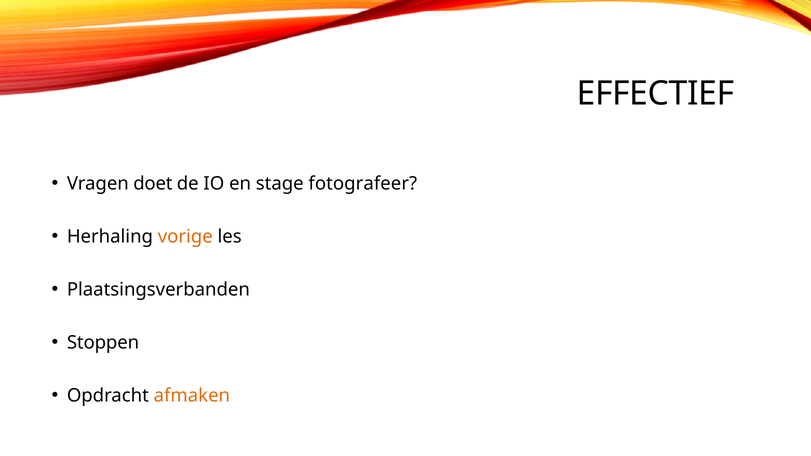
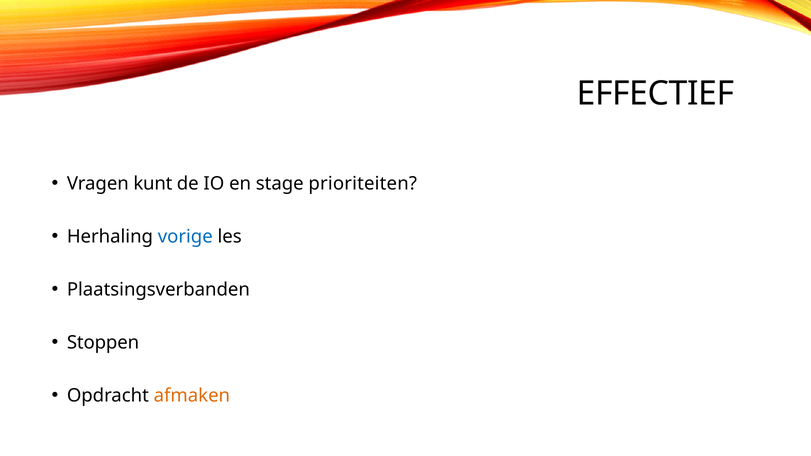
doet: doet -> kunt (153, 184)
fotografeer: fotografeer -> prioriteiten (363, 184)
vorige colour: orange -> blue (185, 237)
